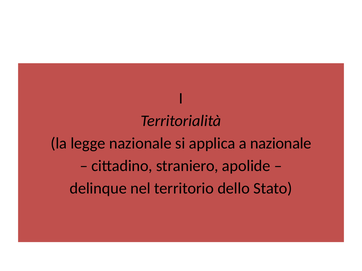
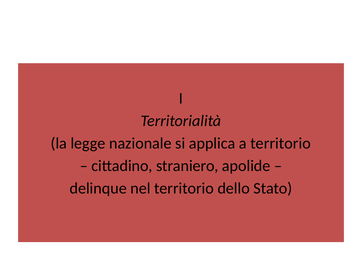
nazionale: nazionale -> territorio (281, 144)
